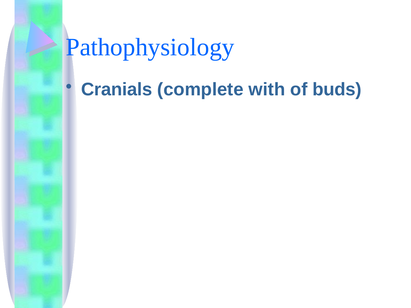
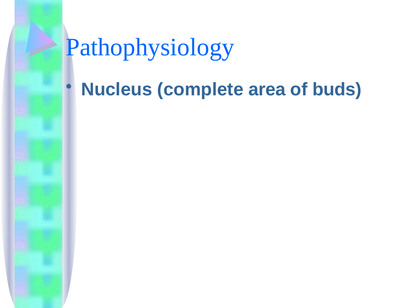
Cranials: Cranials -> Nucleus (117, 90)
with: with -> area (267, 90)
